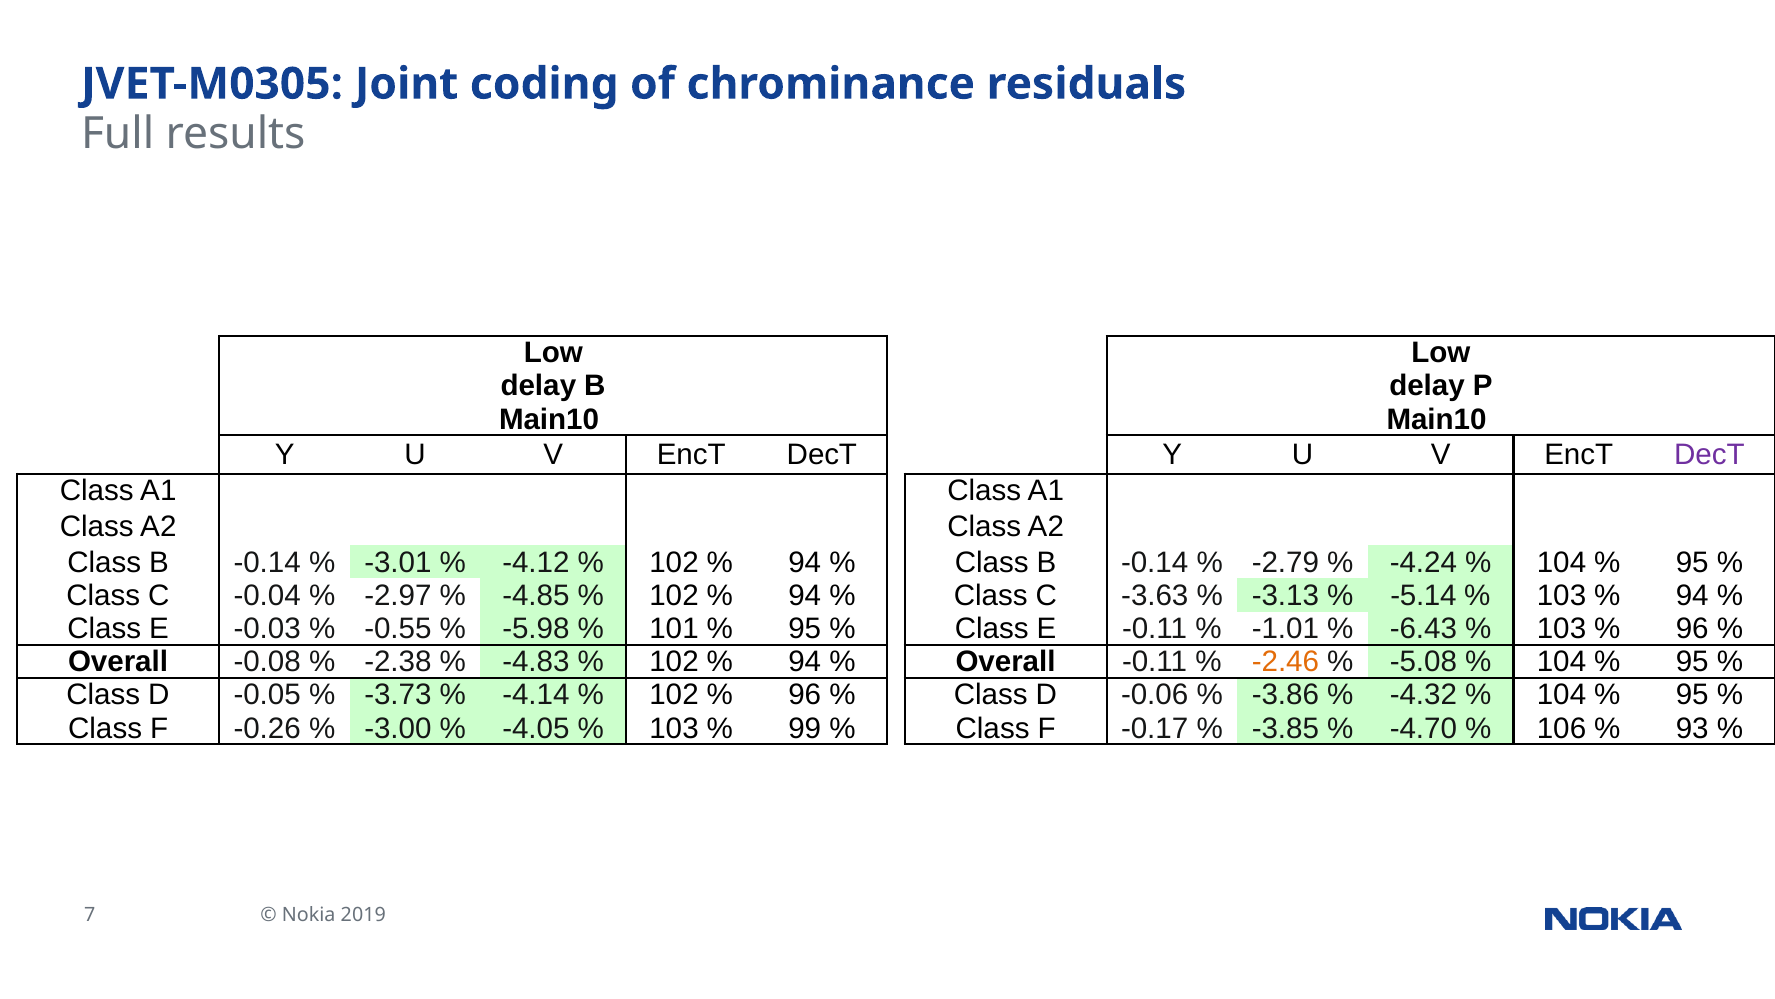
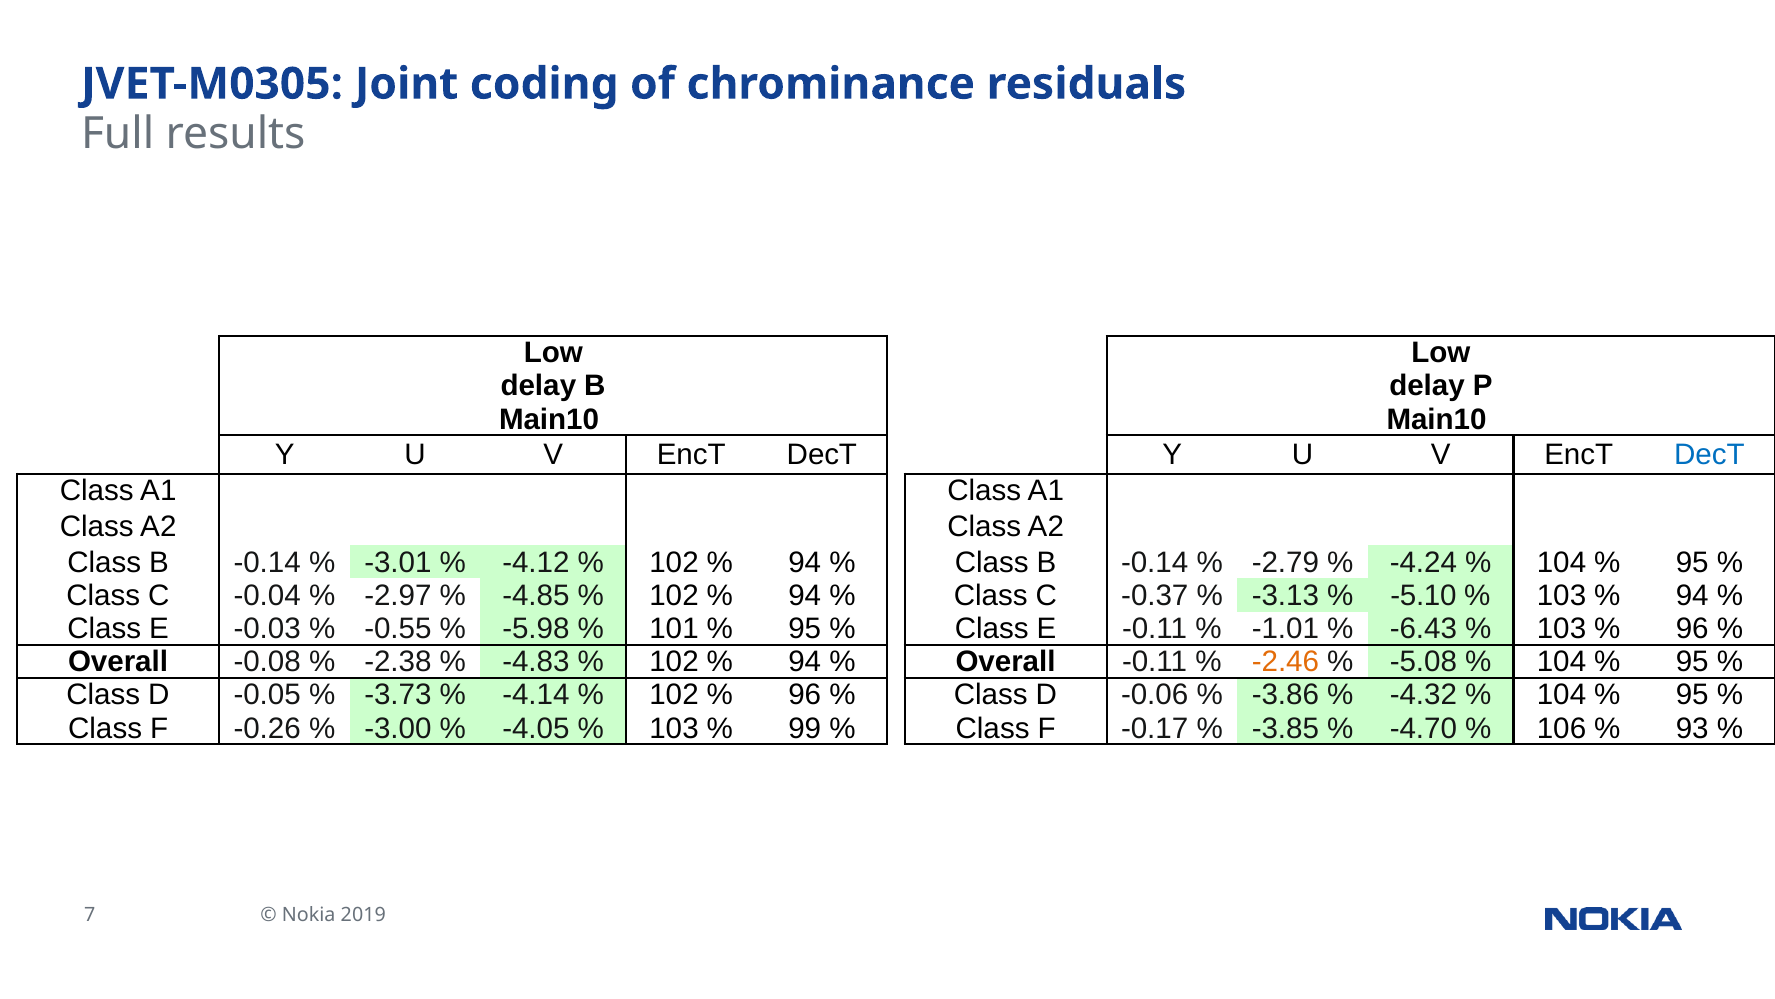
DecT colour: purple -> blue (1709, 455)
-3.63: -3.63 -> -0.37 (1155, 595)
-5.14: -5.14 -> -5.10 (1423, 595)
